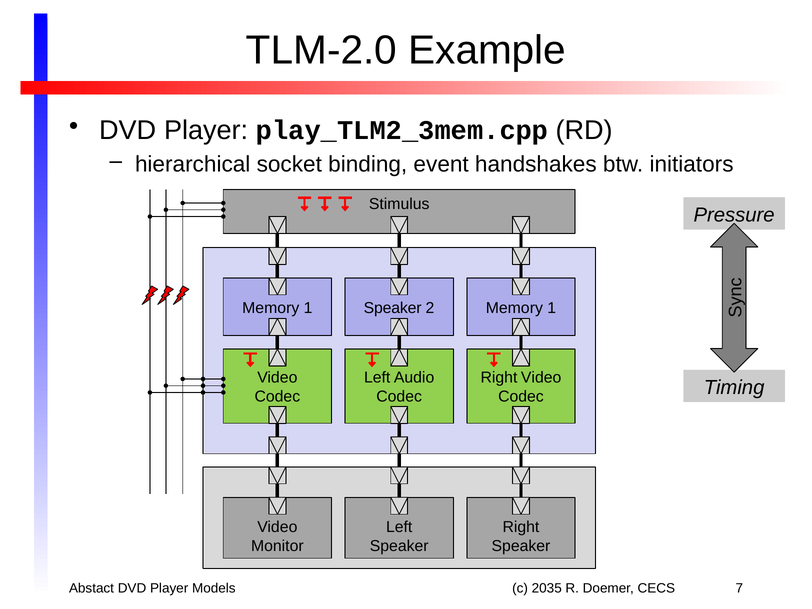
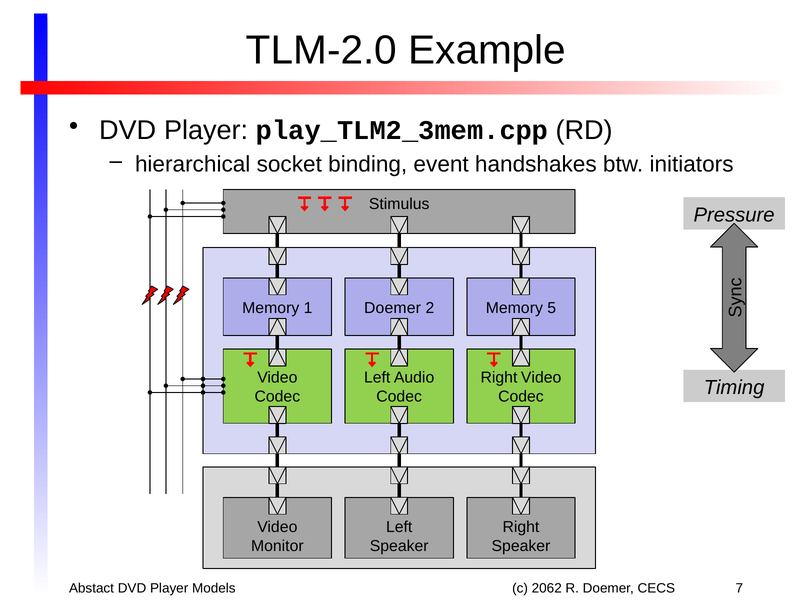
1 Speaker: Speaker -> Doemer (393, 308)
2 Memory 1: 1 -> 5 (552, 308)
2035: 2035 -> 2062 (547, 588)
